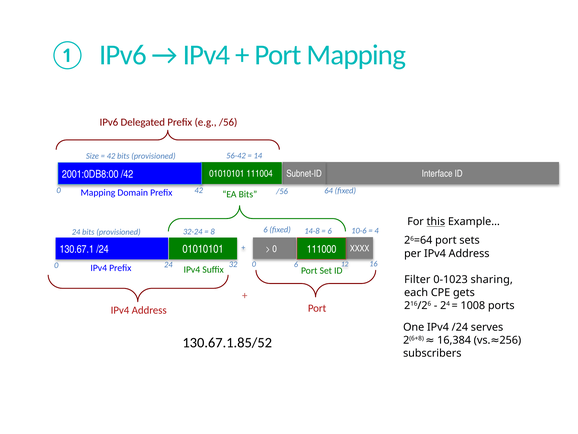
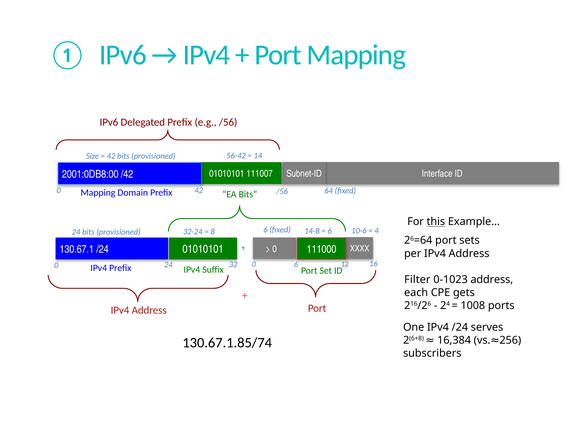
111004: 111004 -> 111007 (260, 174)
0-1023 sharing: sharing -> address (492, 279)
130.67.1.85/52: 130.67.1.85/52 -> 130.67.1.85/74 (227, 342)
